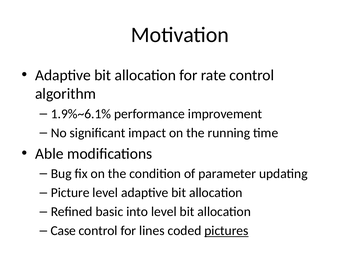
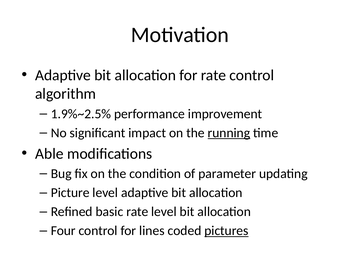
1.9%~6.1%: 1.9%~6.1% -> 1.9%~2.5% (81, 114)
running underline: none -> present (229, 133)
basic into: into -> rate (137, 212)
Case: Case -> Four (63, 231)
